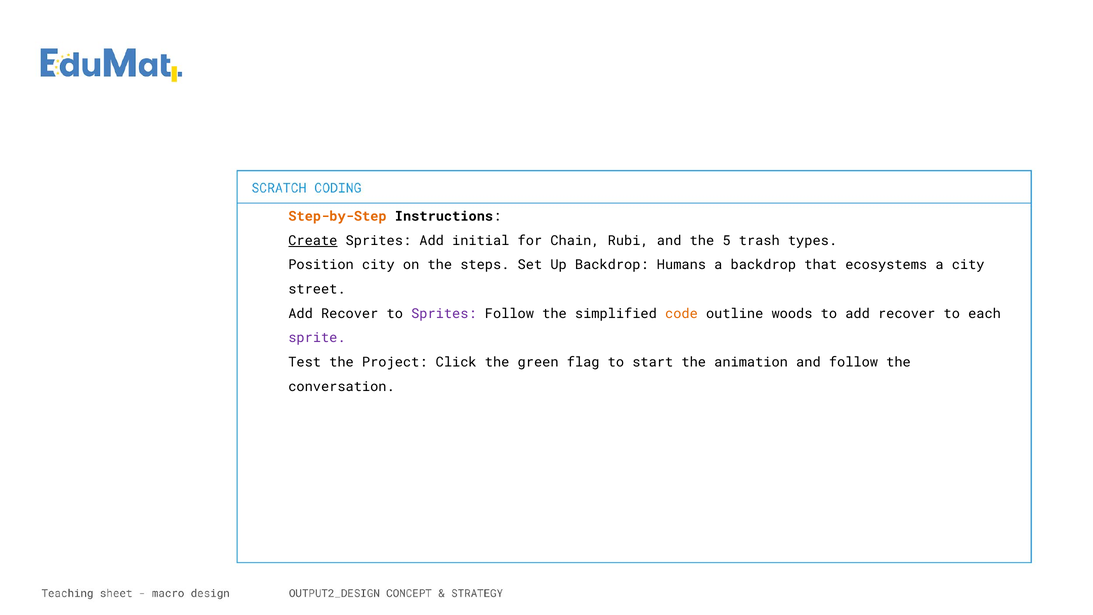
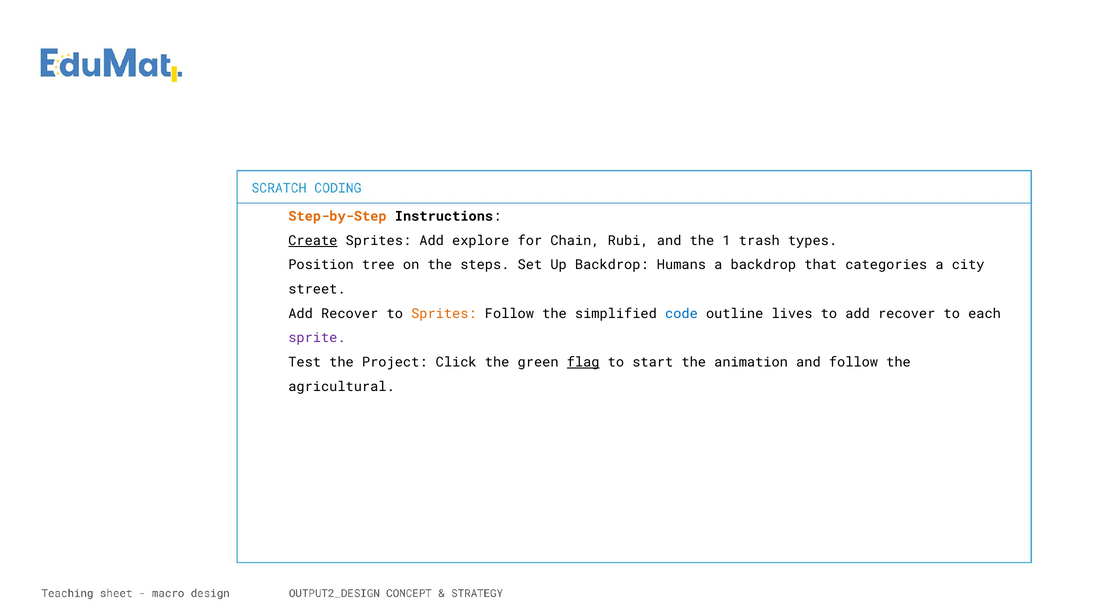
initial: initial -> explore (481, 240)
5: 5 -> 1 (726, 240)
Position city: city -> tree (378, 265)
ecosystems: ecosystems -> categories (886, 265)
Sprites colour: purple -> orange (444, 313)
code colour: orange -> blue (681, 313)
woods: woods -> lives (792, 313)
flag underline: none -> present (583, 362)
conversation: conversation -> agricultural (342, 386)
